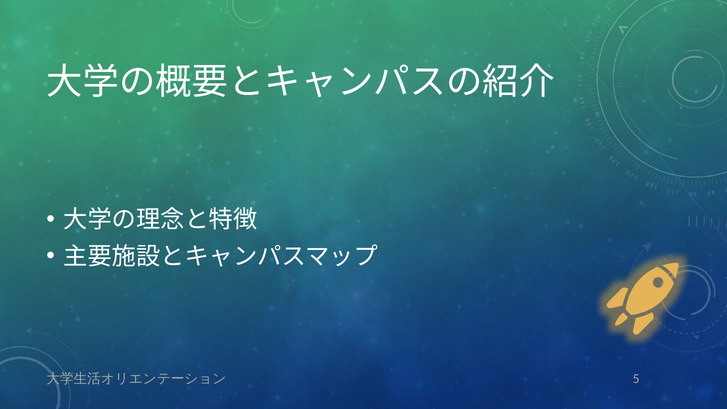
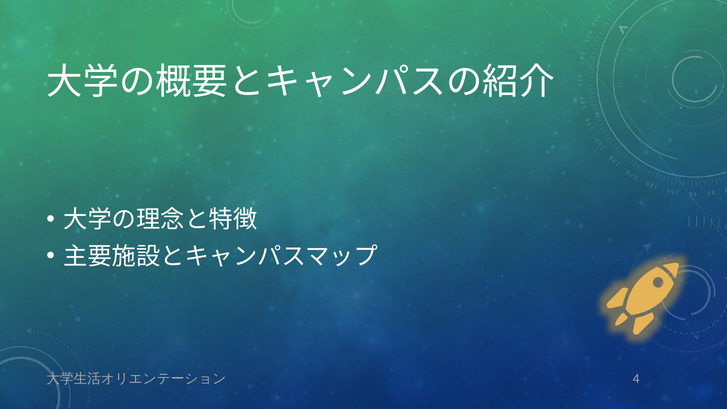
5: 5 -> 4 (636, 378)
